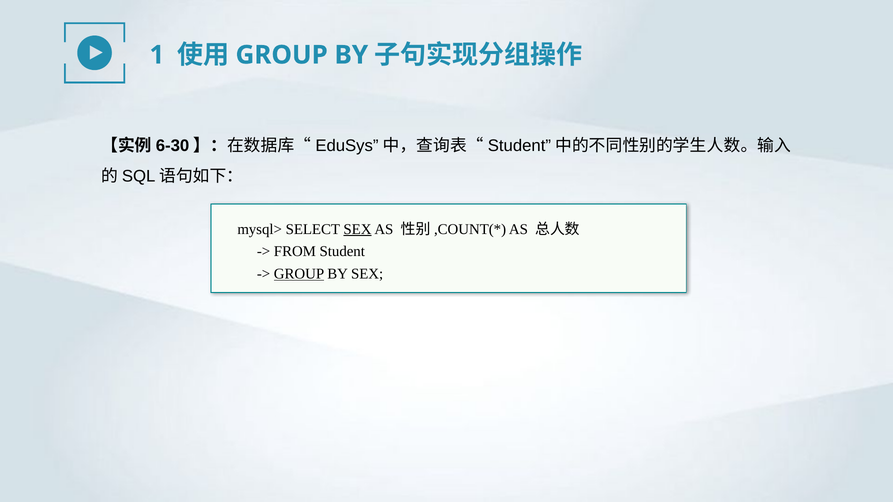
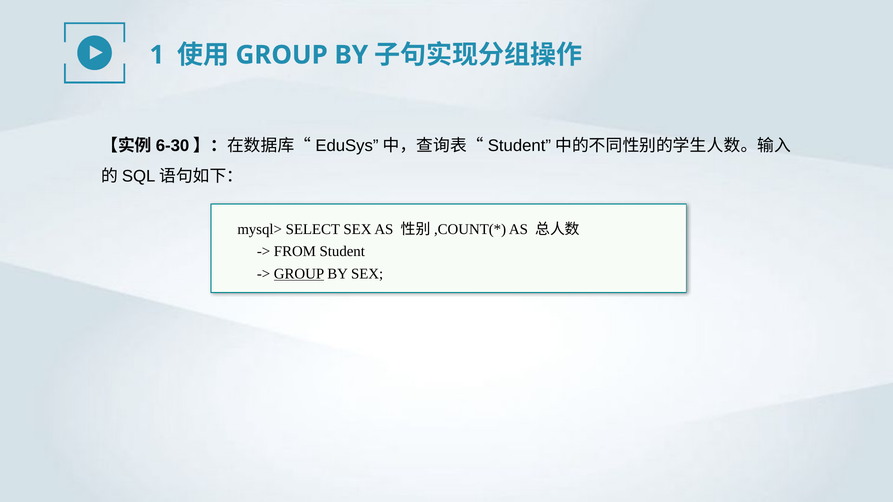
SEX underline: present -> none (357, 229)
